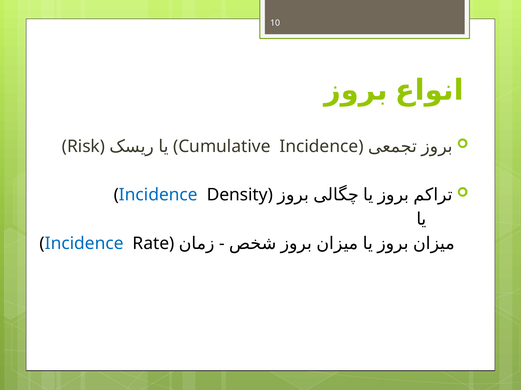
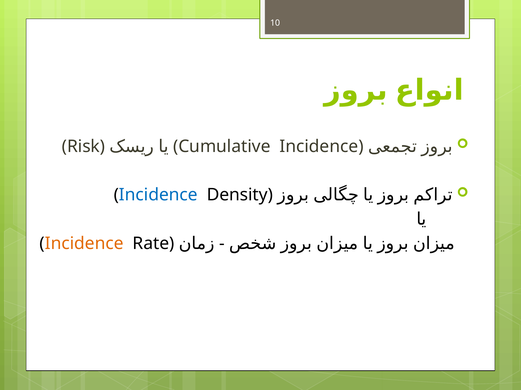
Incidence colour: blue -> orange (84, 244)
